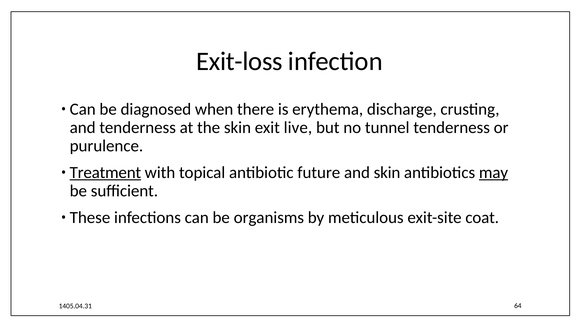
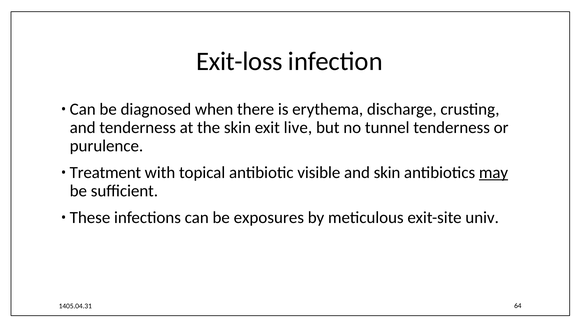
Treatment underline: present -> none (105, 173)
future: future -> visible (319, 173)
organisms: organisms -> exposures (269, 218)
coat: coat -> univ (482, 218)
